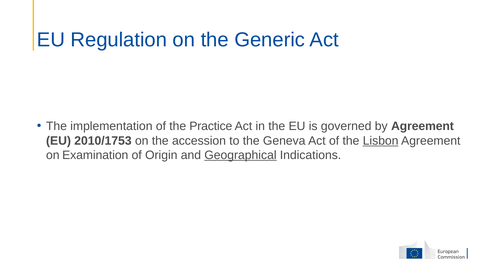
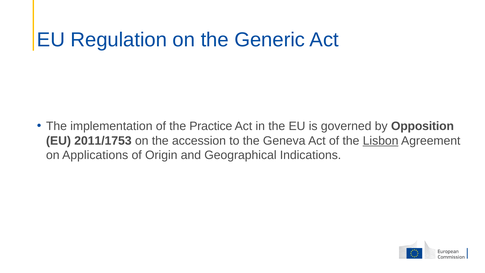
by Agreement: Agreement -> Opposition (422, 126)
2010/1753: 2010/1753 -> 2011/1753 (103, 141)
Examination: Examination -> Applications (95, 155)
Geographical underline: present -> none (240, 155)
